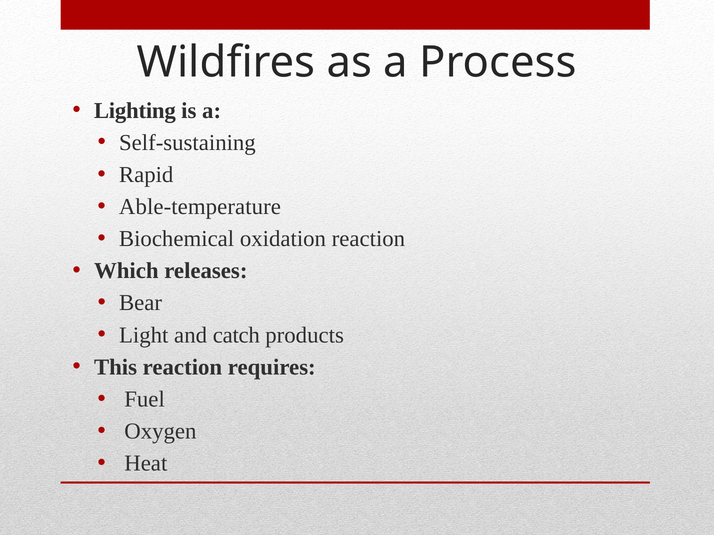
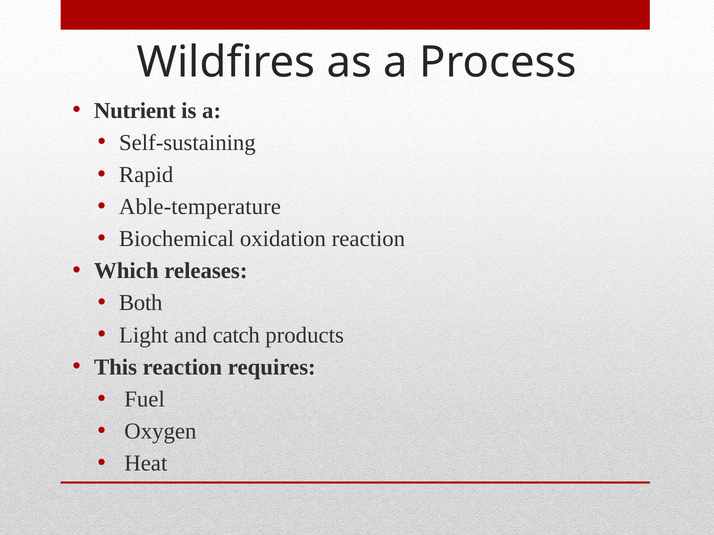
Lighting: Lighting -> Nutrient (135, 111)
Bear: Bear -> Both (141, 303)
